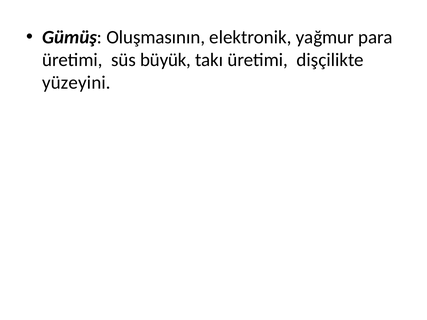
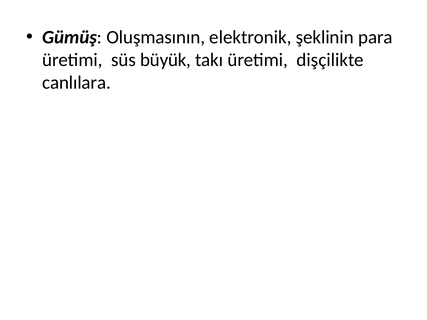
yağmur: yağmur -> şeklinin (325, 37)
yüzeyini: yüzeyini -> canlılara (77, 83)
